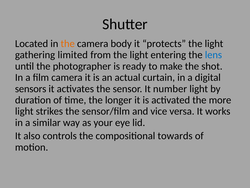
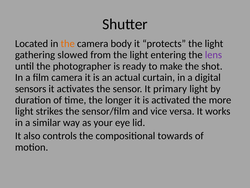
limited: limited -> slowed (73, 55)
lens colour: blue -> purple (213, 55)
number: number -> primary (170, 89)
